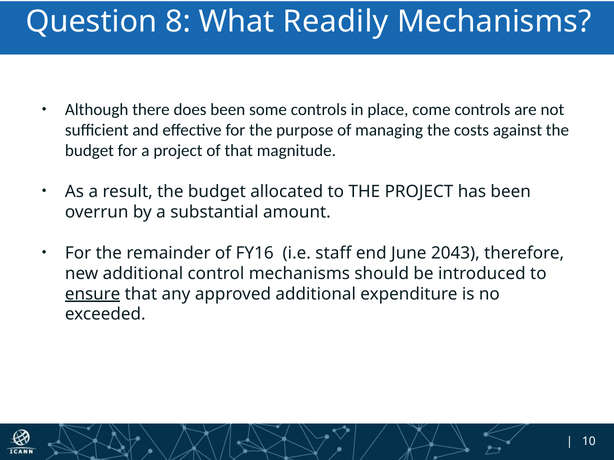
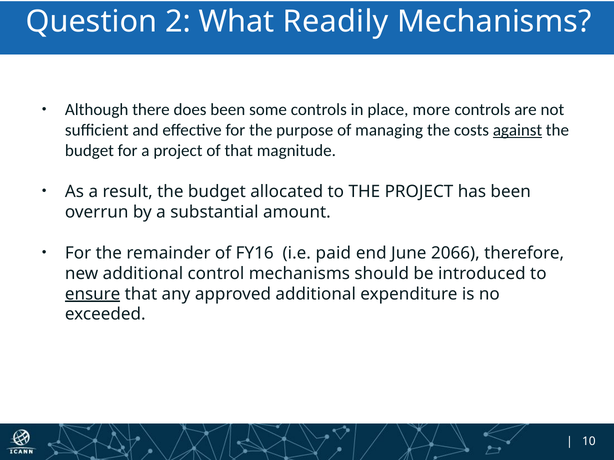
8: 8 -> 2 (178, 22)
come: come -> more (431, 110)
against underline: none -> present (517, 130)
staff: staff -> paid (333, 253)
2043: 2043 -> 2066 (455, 253)
